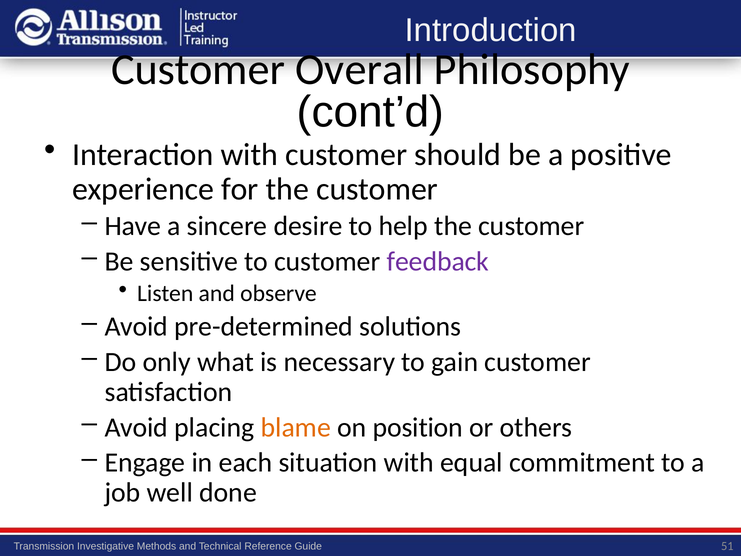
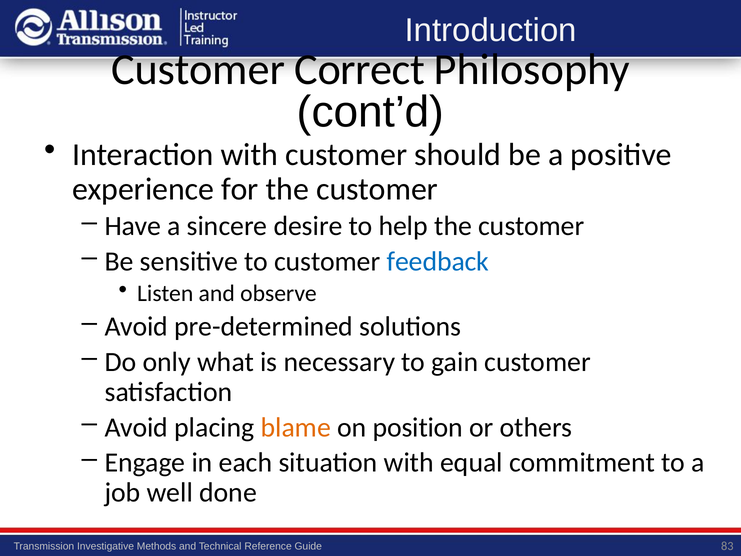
Overall: Overall -> Correct (360, 70)
feedback colour: purple -> blue (438, 261)
51: 51 -> 83 (727, 546)
